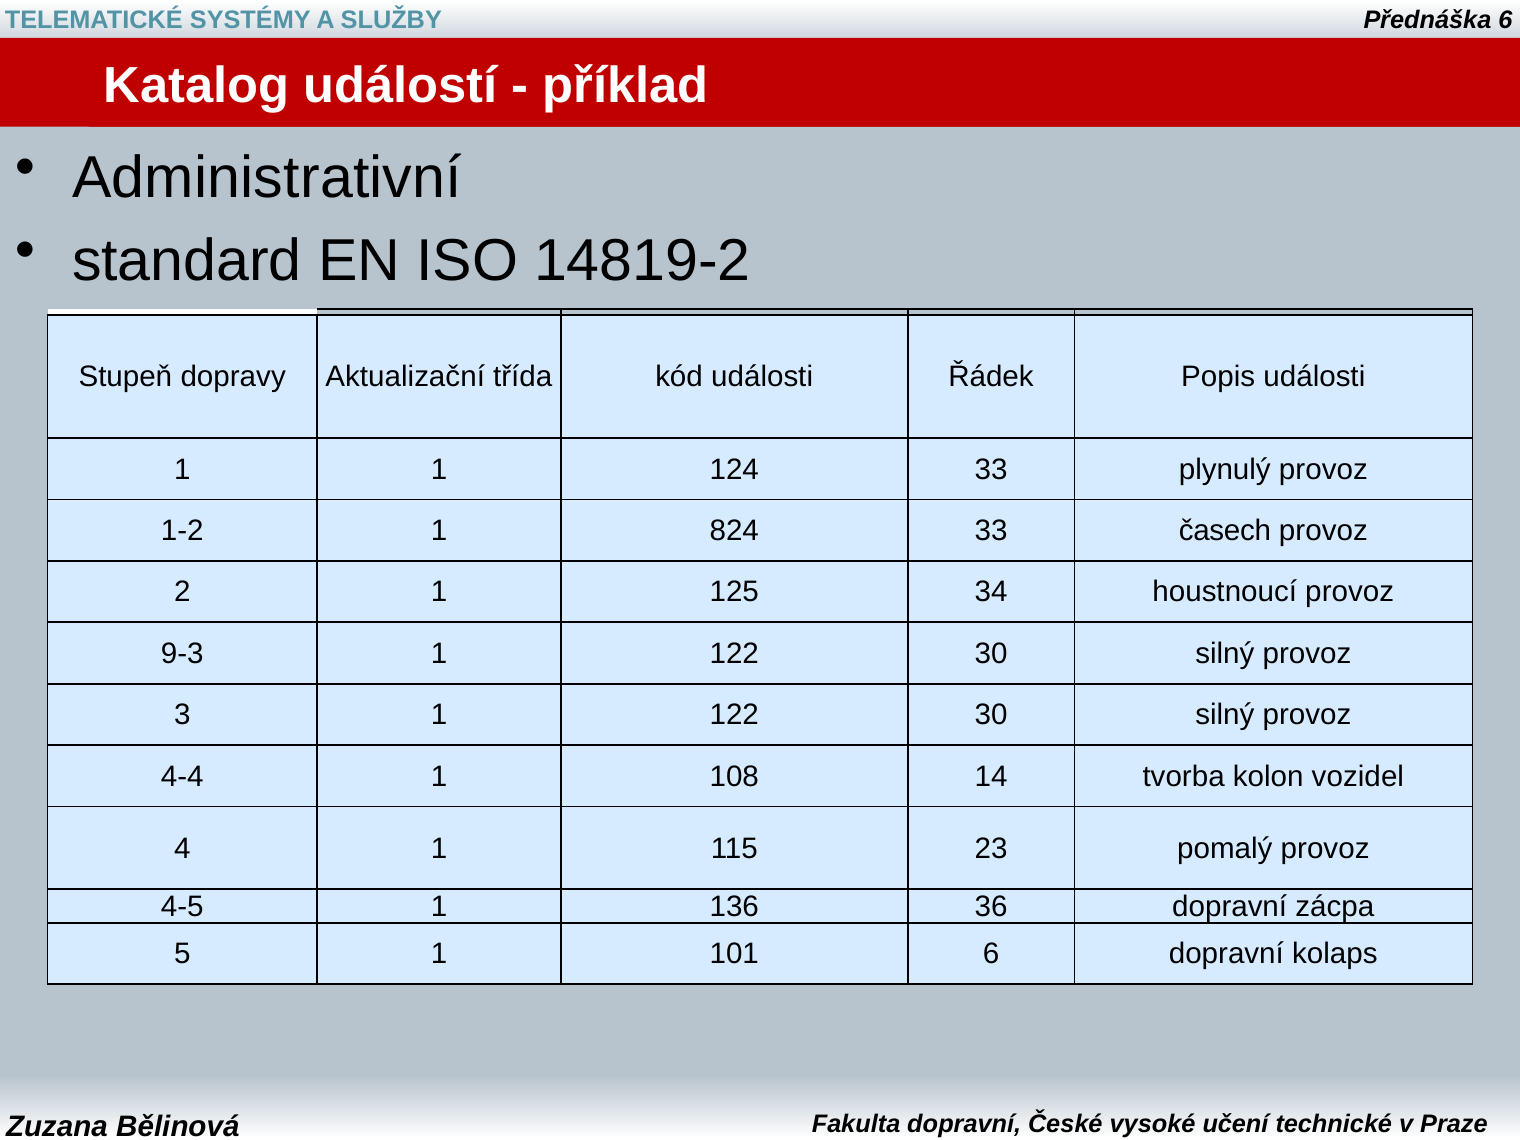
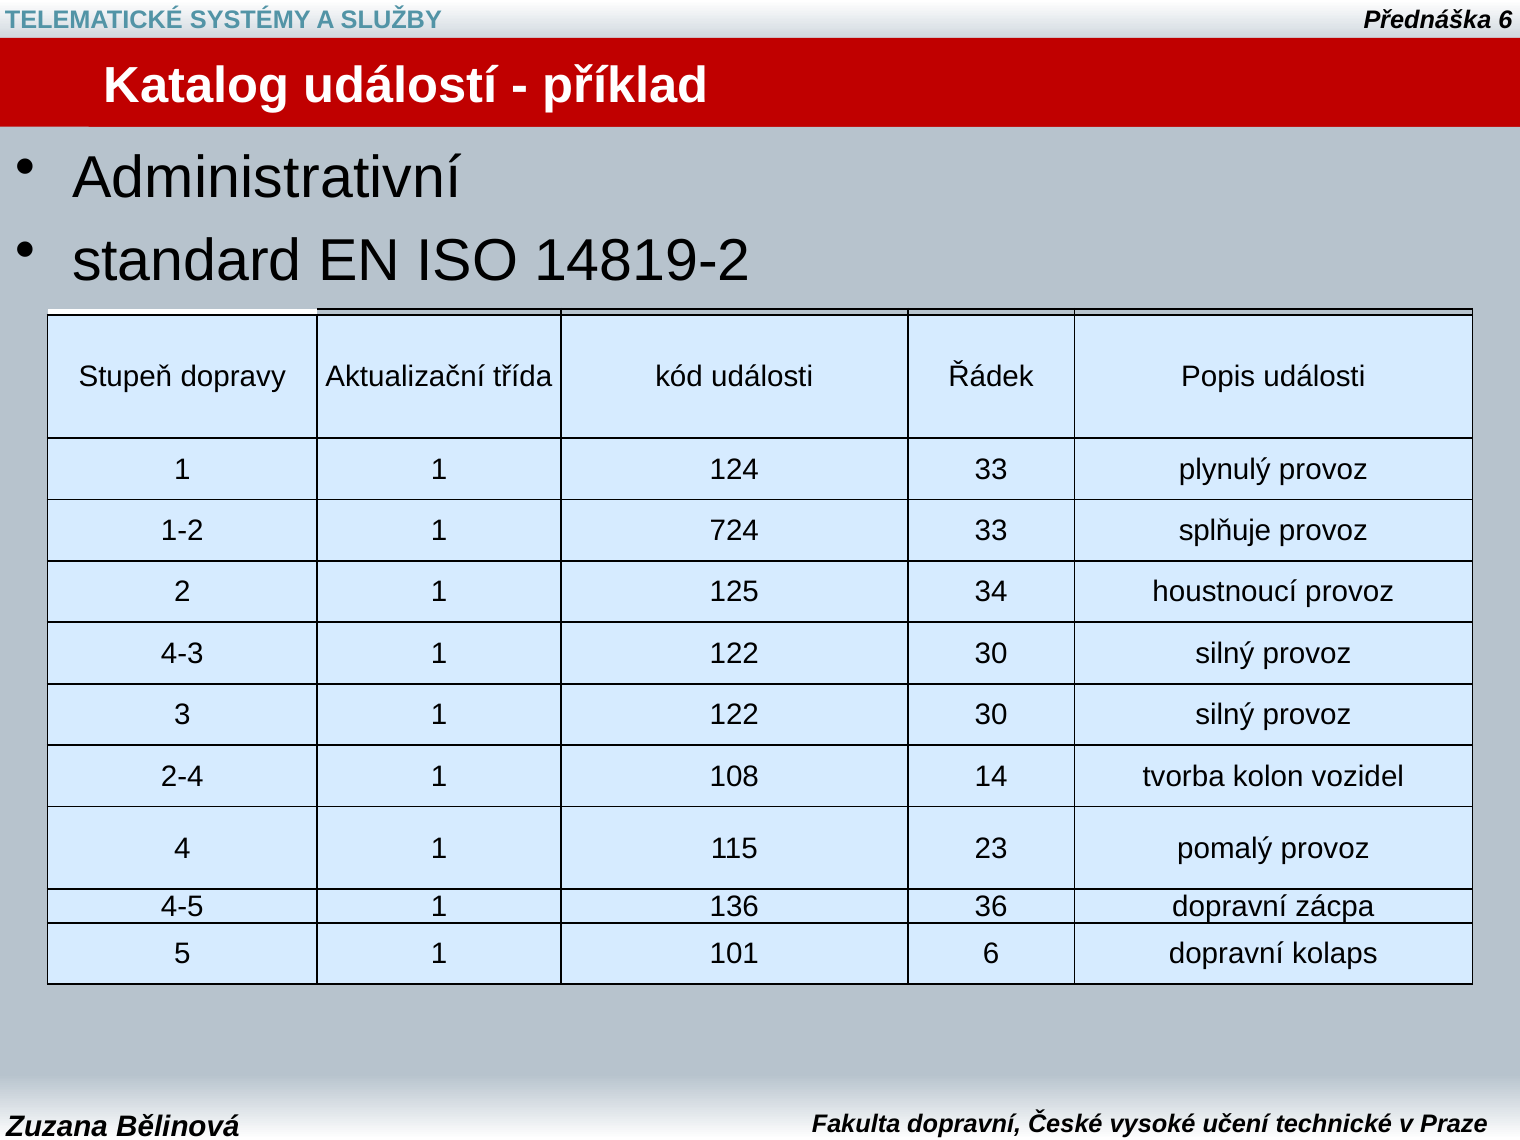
824: 824 -> 724 (734, 531)
časech: časech -> splňuje (1225, 531)
9-3: 9-3 -> 4-3 (182, 653)
4-4: 4-4 -> 2-4 (182, 776)
